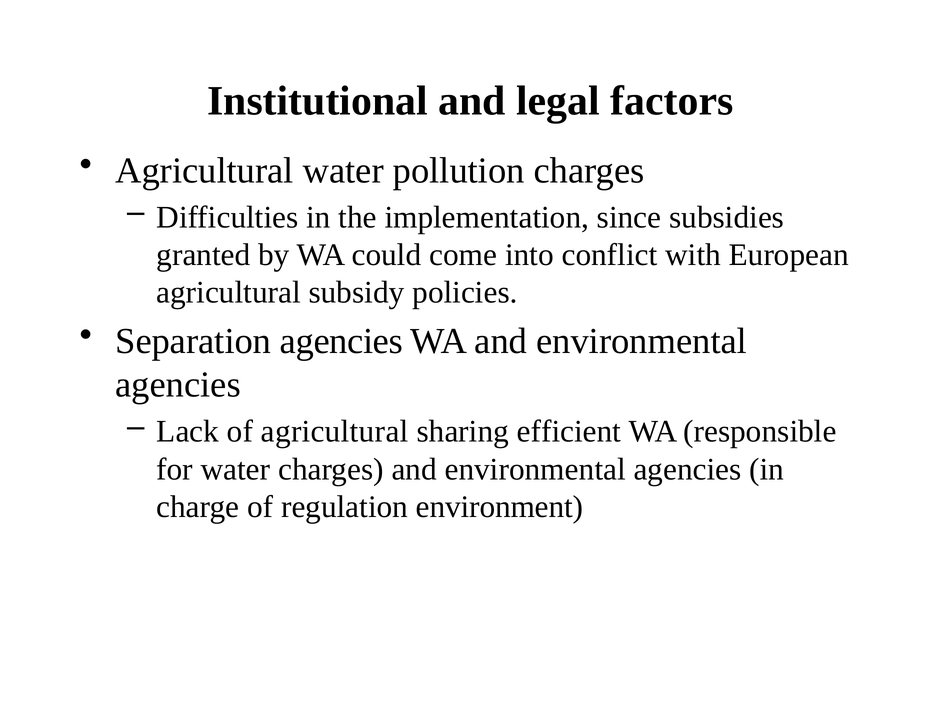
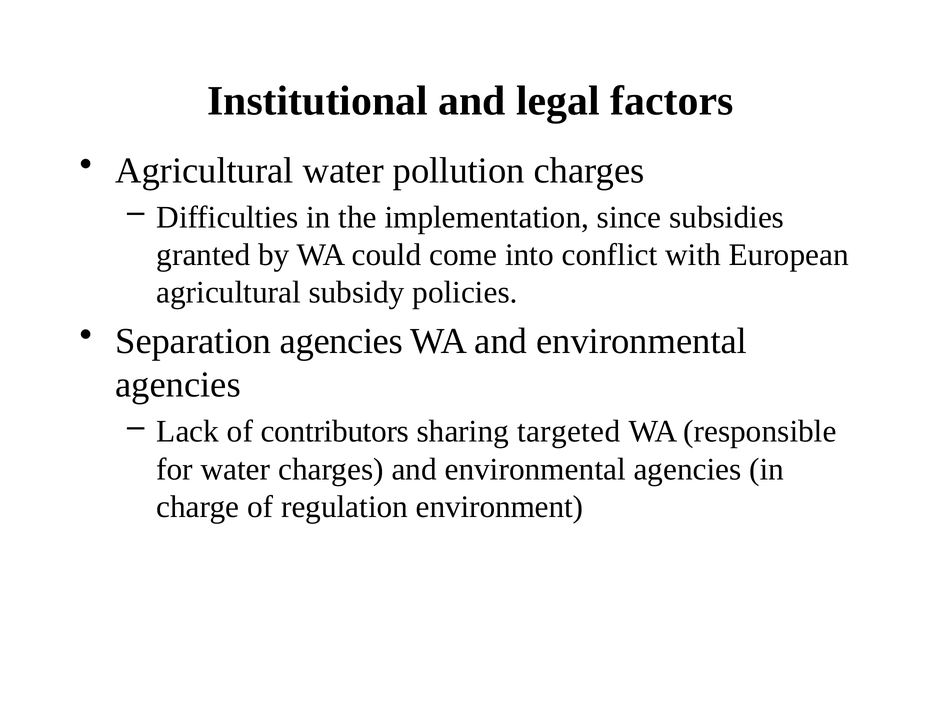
of agricultural: agricultural -> contributors (335, 431)
efficient: efficient -> targeted (569, 431)
